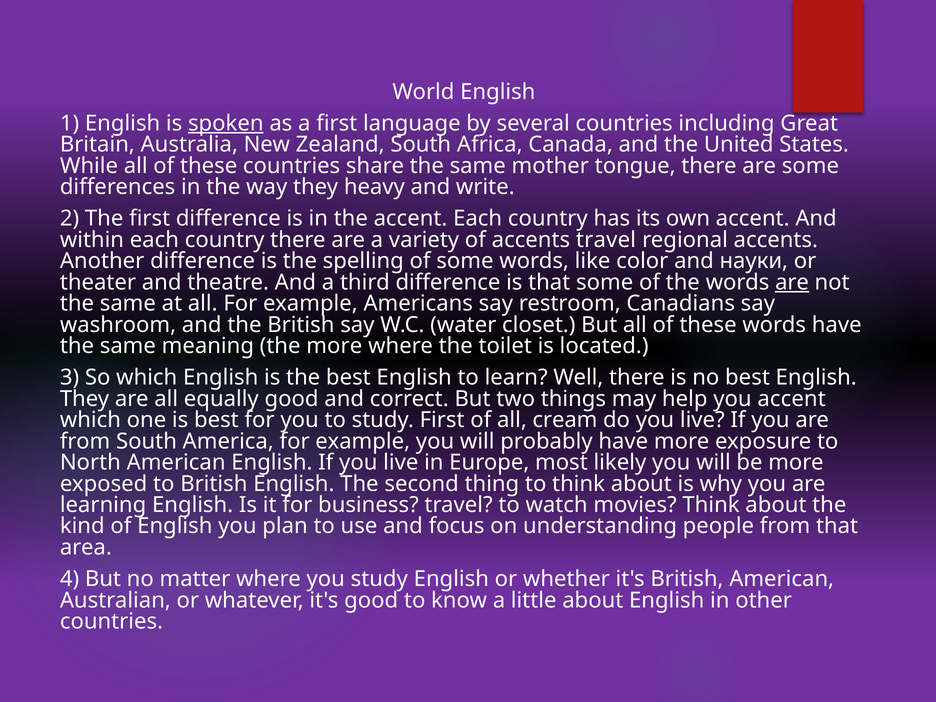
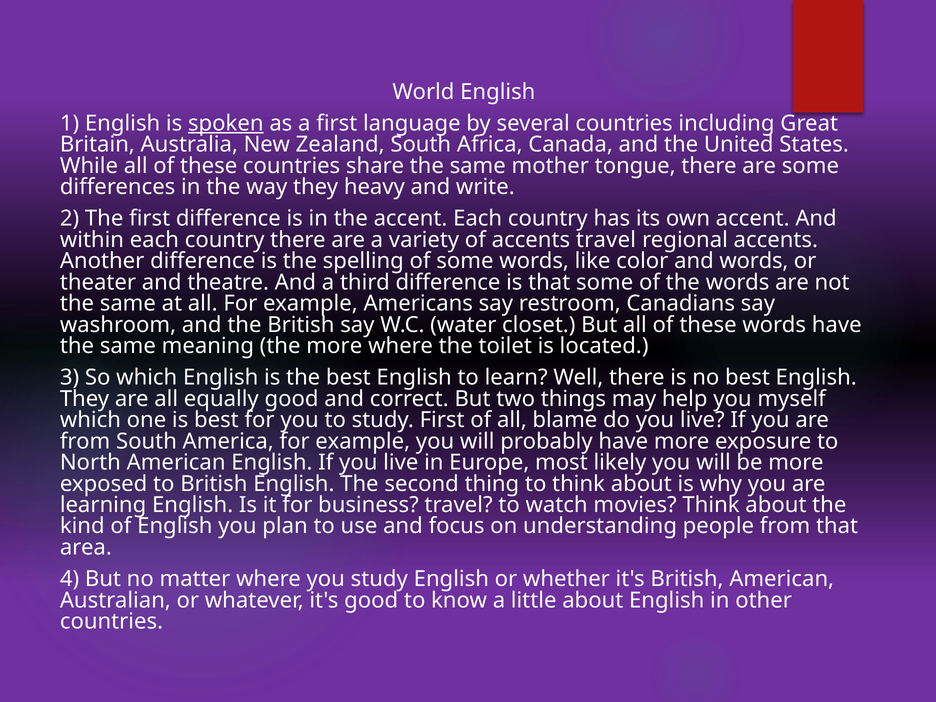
and науки: науки -> words (754, 261)
are underline: present -> none (792, 282)
you accent: accent -> myself (792, 399)
cream: cream -> blame (565, 420)
